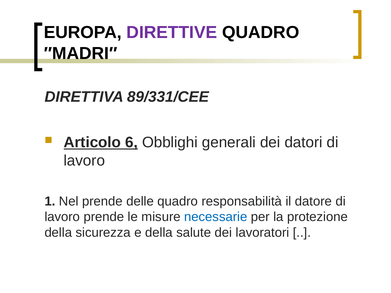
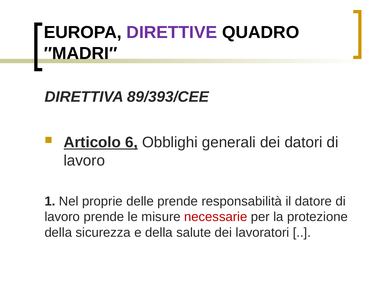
89/331/CEE: 89/331/CEE -> 89/393/CEE (168, 97)
Nel prende: prende -> proprie (102, 201)
delle quadro: quadro -> prende (178, 201)
necessarie colour: blue -> red (216, 217)
